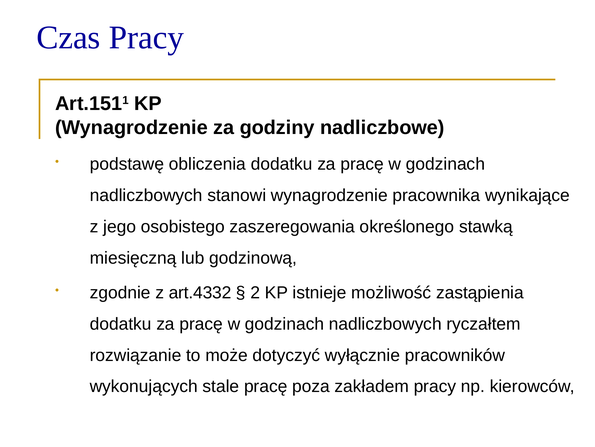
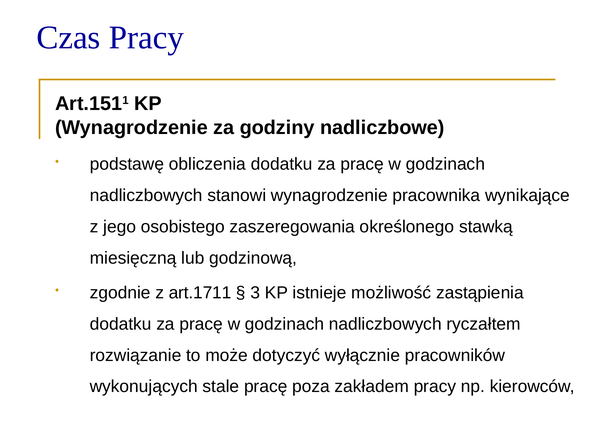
art.4332: art.4332 -> art.1711 (200, 292)
2: 2 -> 3 (255, 292)
